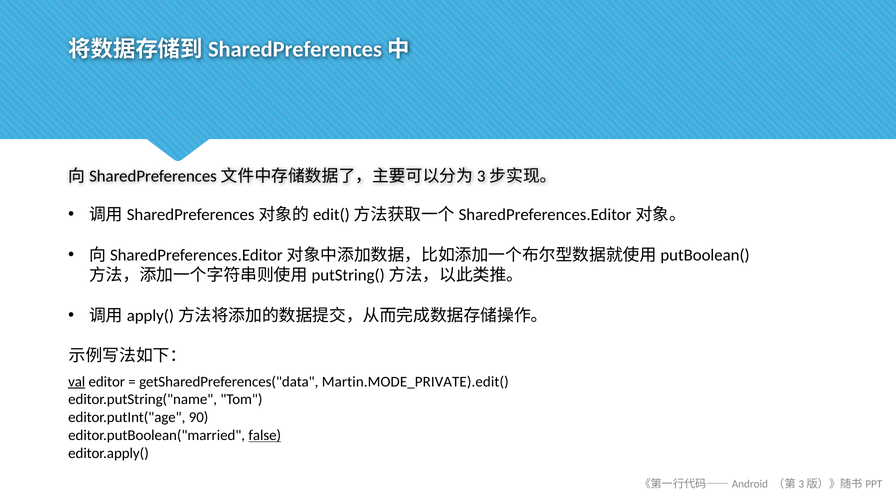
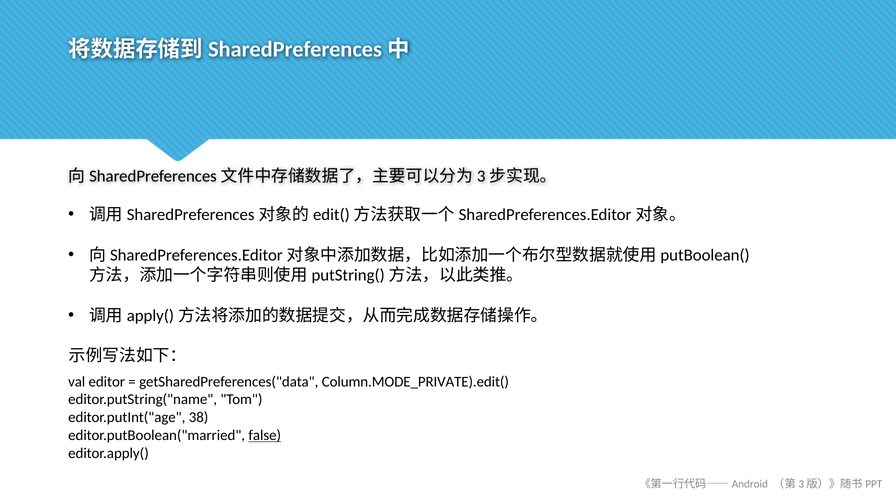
val underline: present -> none (77, 382)
Martin.MODE_PRIVATE).edit(: Martin.MODE_PRIVATE).edit( -> Column.MODE_PRIVATE).edit( (415, 382)
90: 90 -> 38 (199, 417)
